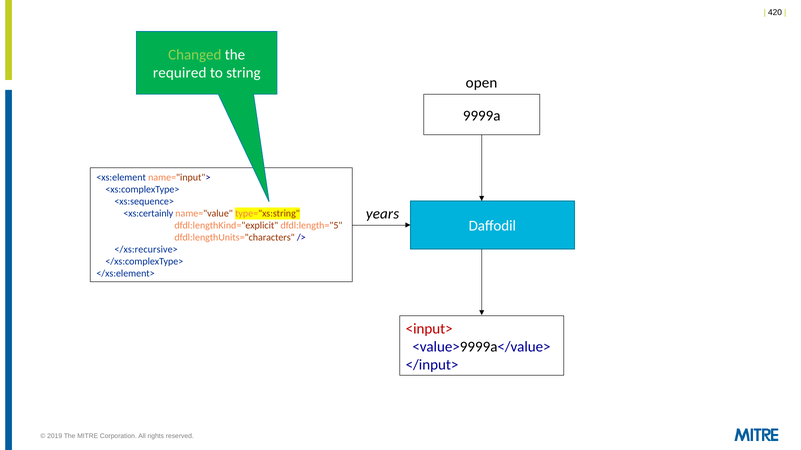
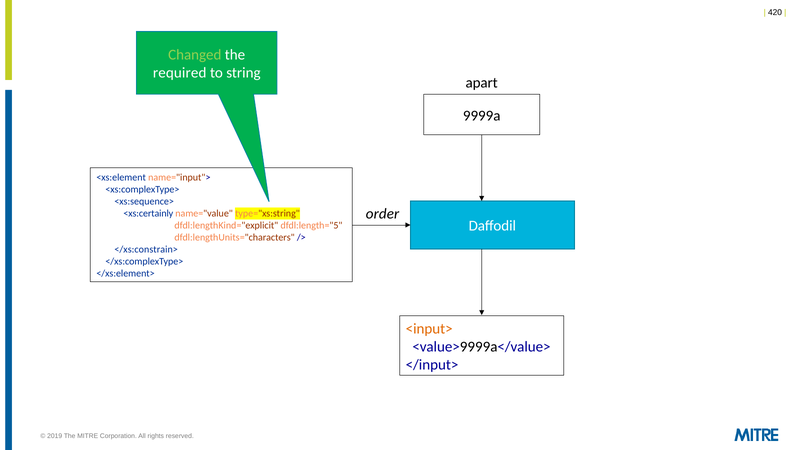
open: open -> apart (482, 83)
years: years -> order (383, 214)
</xs:recursive>: </xs:recursive> -> </xs:constrain> (146, 250)
<input> colour: red -> orange (429, 329)
